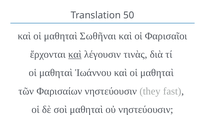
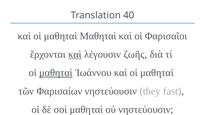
50: 50 -> 40 (129, 15)
μαθηταὶ Σωθῆναι: Σωθῆναι -> Μαθηταὶ (98, 36)
τινὰς: τινὰς -> ζωῆς (135, 55)
μαθηταὶ underline: none -> present (56, 73)
